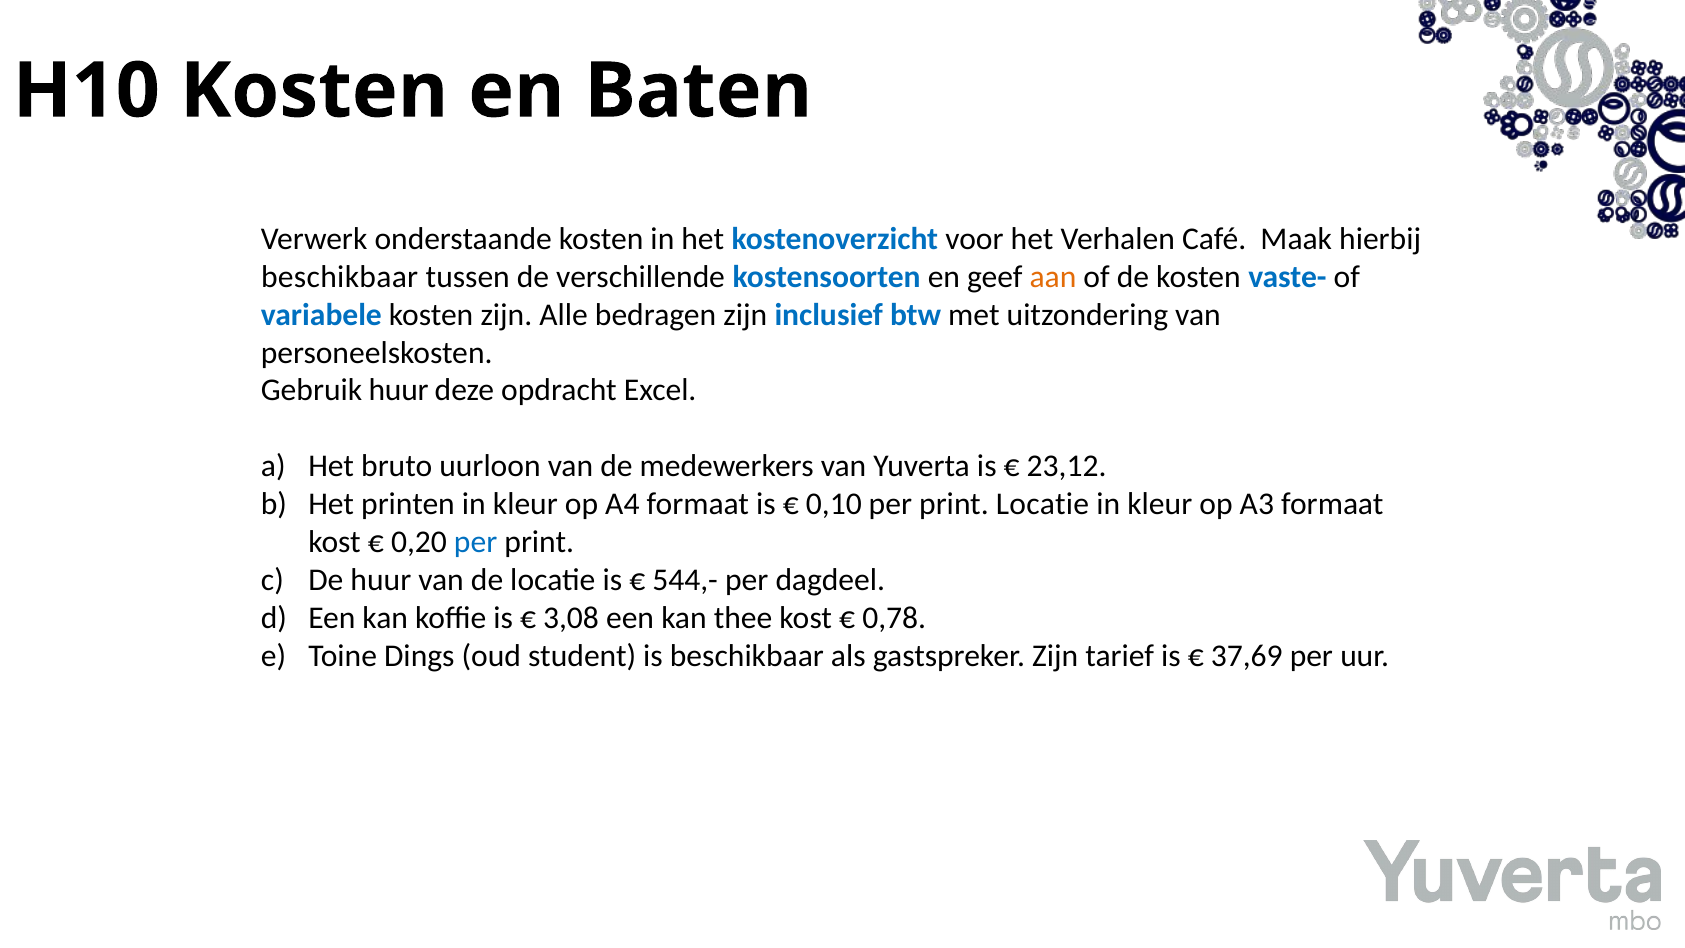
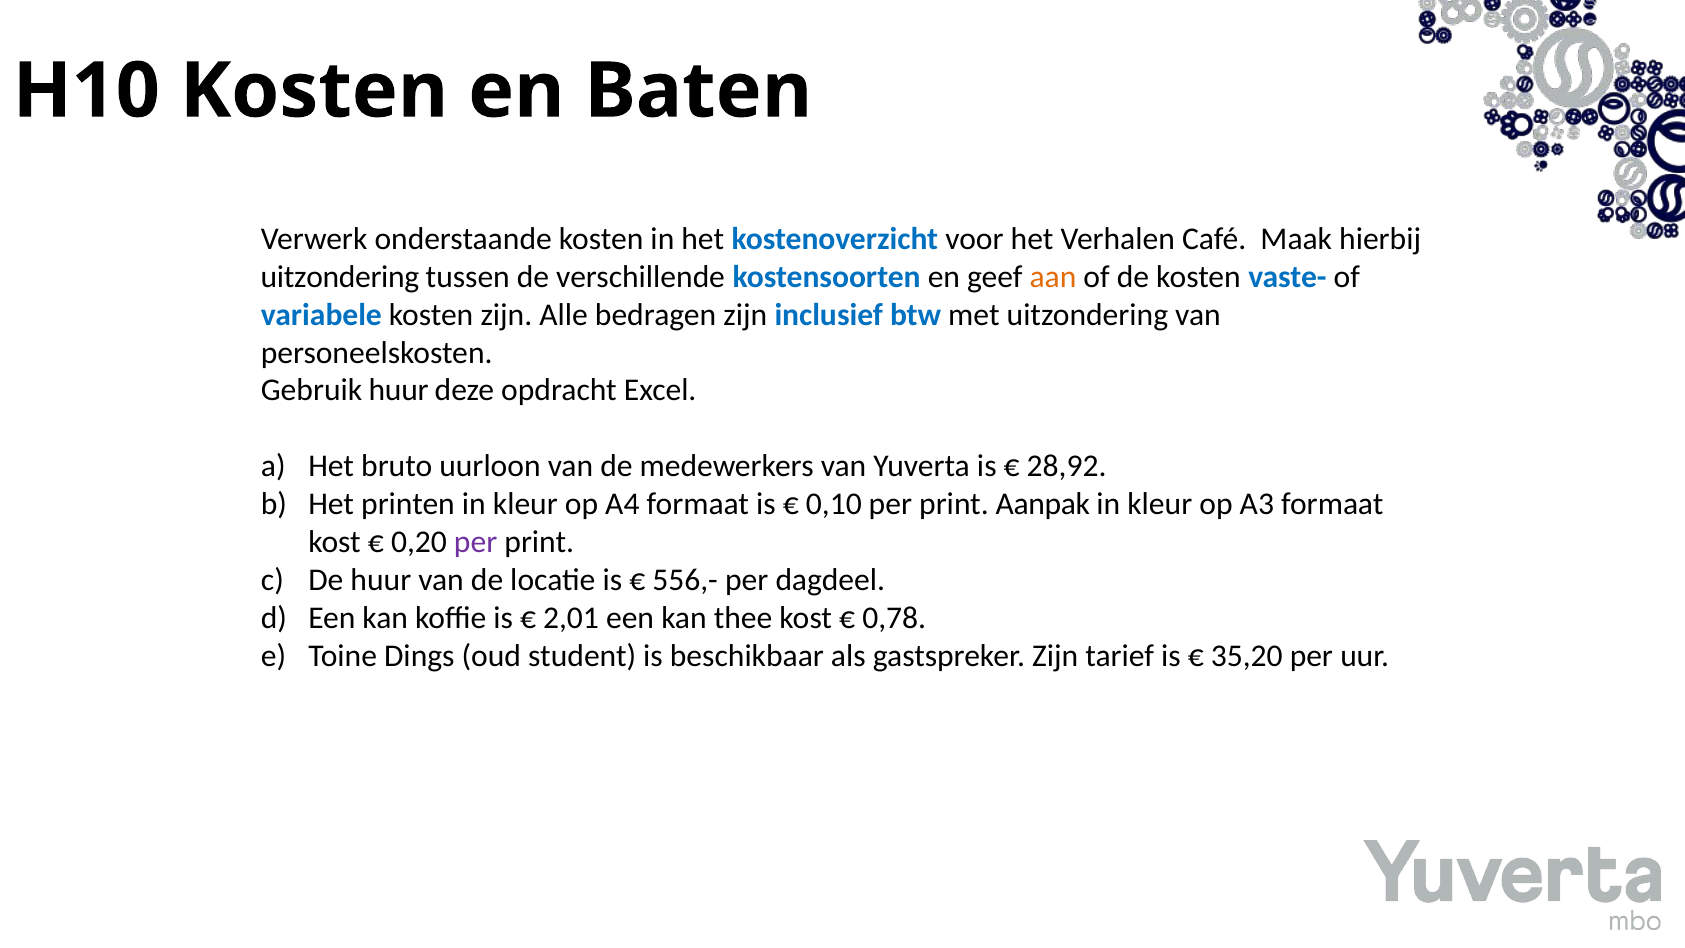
beschikbaar: beschikbaar -> uitzondering (340, 277)
23,12: 23,12 -> 28,92 (1067, 466)
print Locatie: Locatie -> Aanpak (1043, 504)
per colour: blue -> purple (476, 542)
544,-: 544,- -> 556,- (685, 580)
3,08: 3,08 -> 2,01 (571, 618)
37,69: 37,69 -> 35,20 (1247, 656)
